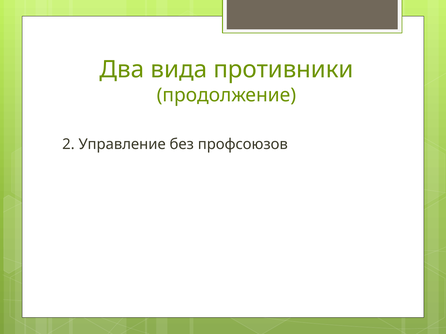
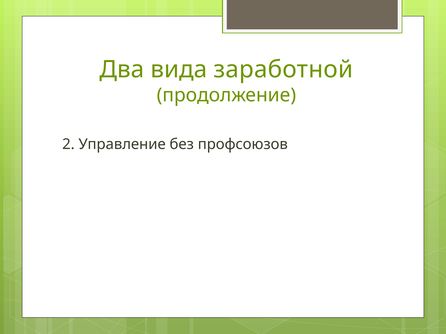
противники: противники -> заработной (283, 70)
